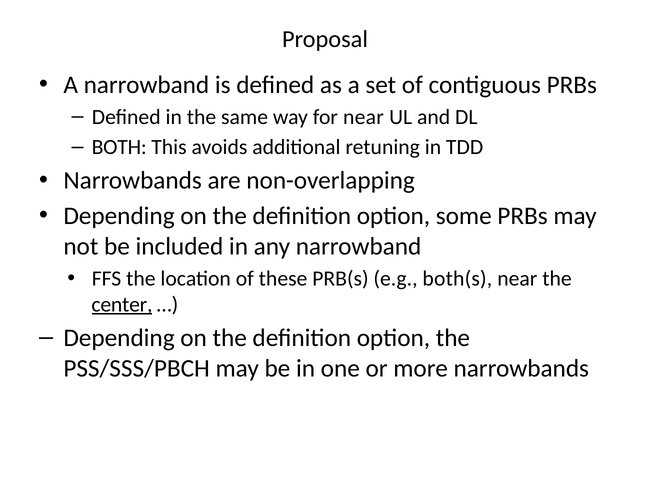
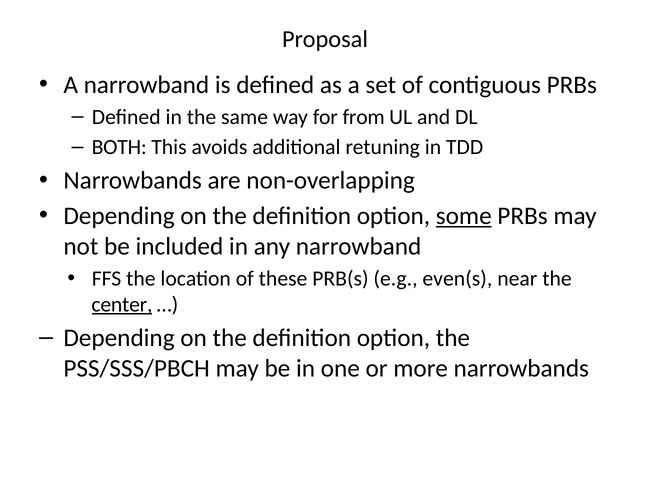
for near: near -> from (364, 117)
some underline: none -> present (464, 216)
both(s: both(s -> even(s (457, 279)
